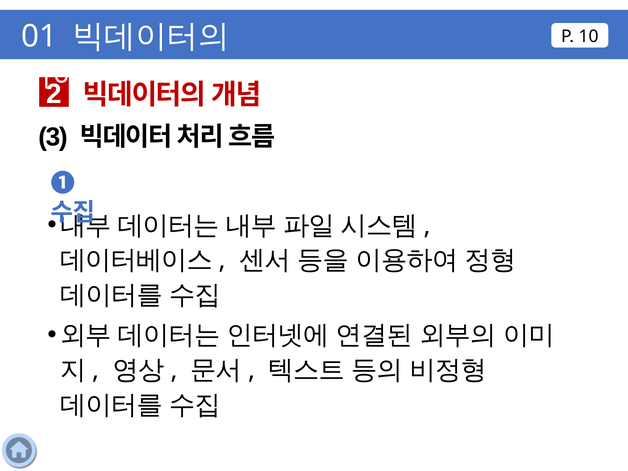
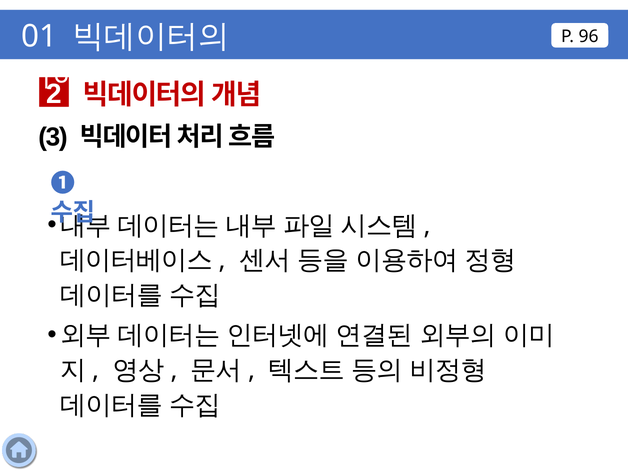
10: 10 -> 96 (589, 36)
